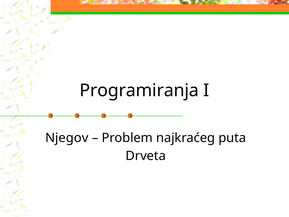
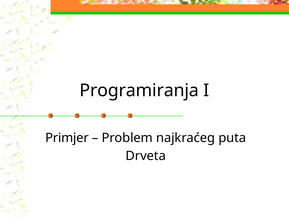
Njegov: Njegov -> Primjer (67, 138)
